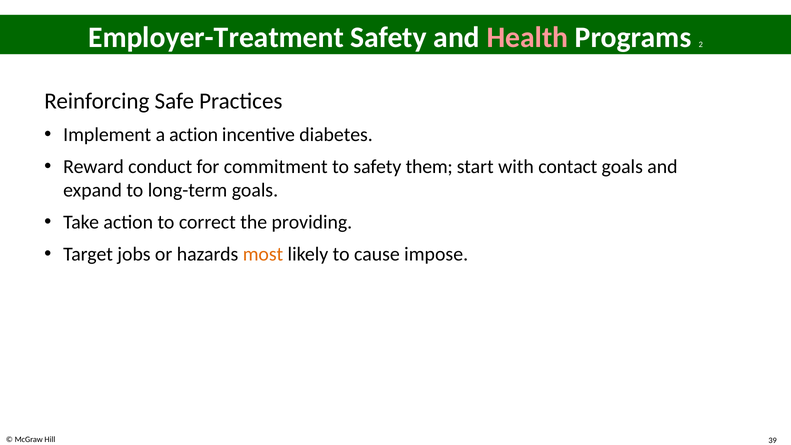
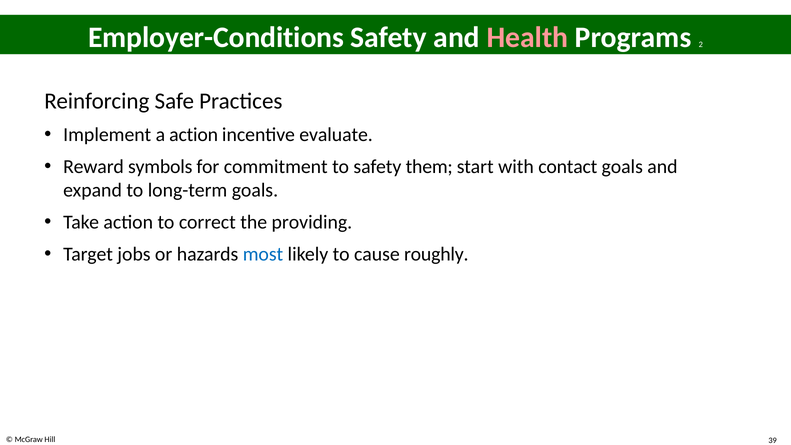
Employer-Treatment: Employer-Treatment -> Employer-Conditions (216, 38)
diabetes: diabetes -> evaluate (336, 135)
conduct: conduct -> symbols (160, 167)
most colour: orange -> blue (263, 254)
impose: impose -> roughly (436, 254)
